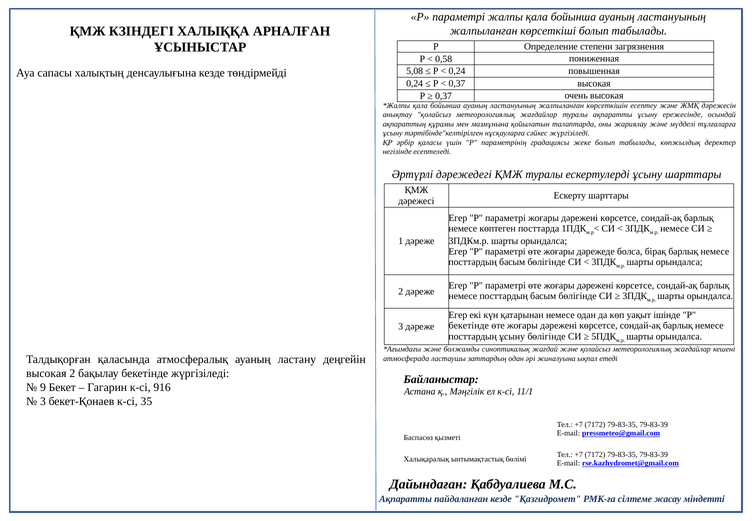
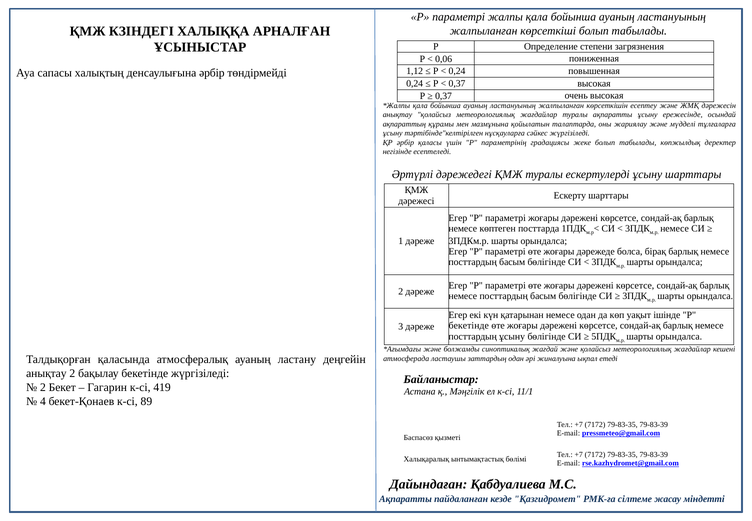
0,58: 0,58 -> 0,06 (444, 59)
5,08: 5,08 -> 1,12 (415, 71)
денсаулығына кезде: кезде -> әрбір (212, 73)
высокая: высокая -> анықтау (46, 373)
9: 9 -> 2 (43, 387)
916: 916 -> 419 (162, 387)
3: 3 -> 4 (43, 401)
35: 35 -> 89 (146, 401)
